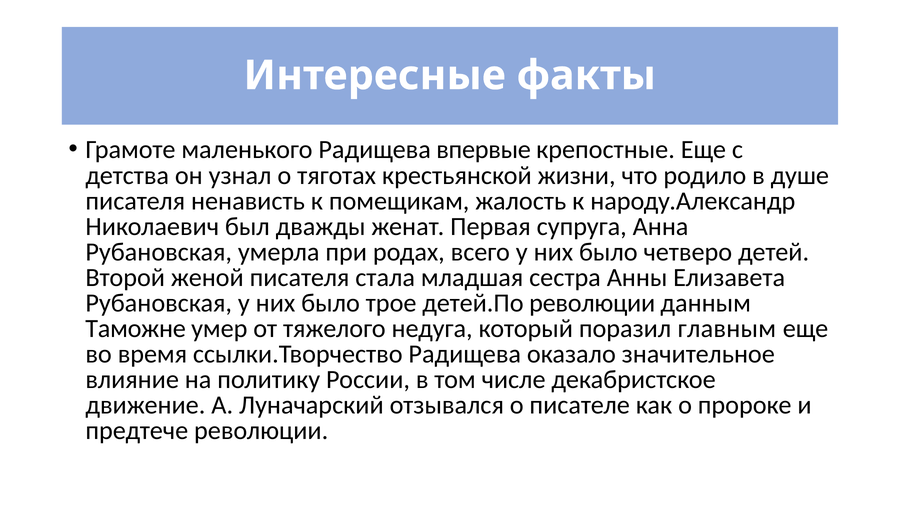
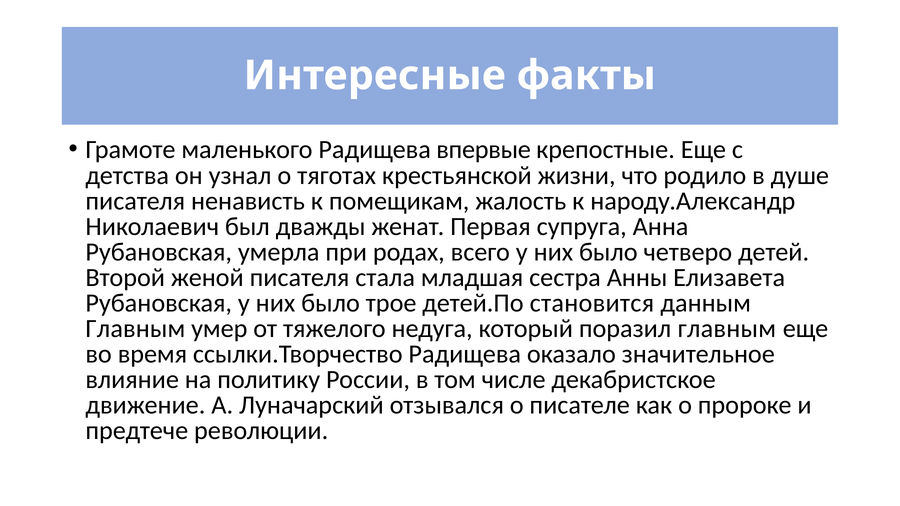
детей.По революции: революции -> становится (592, 303)
Таможне: Таможне -> Главным (135, 329)
